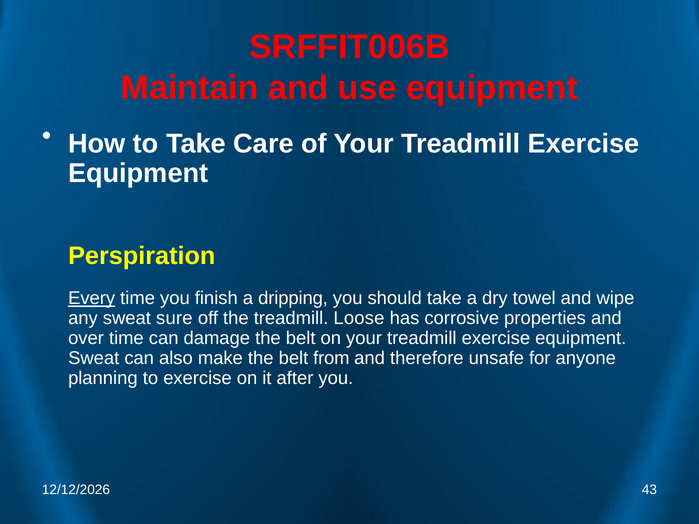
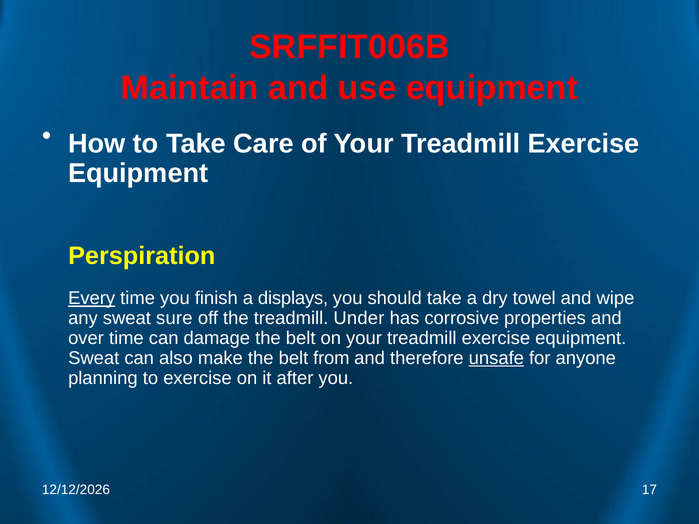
dripping: dripping -> displays (293, 298)
Loose: Loose -> Under (359, 318)
unsafe underline: none -> present (496, 358)
43: 43 -> 17 (649, 490)
